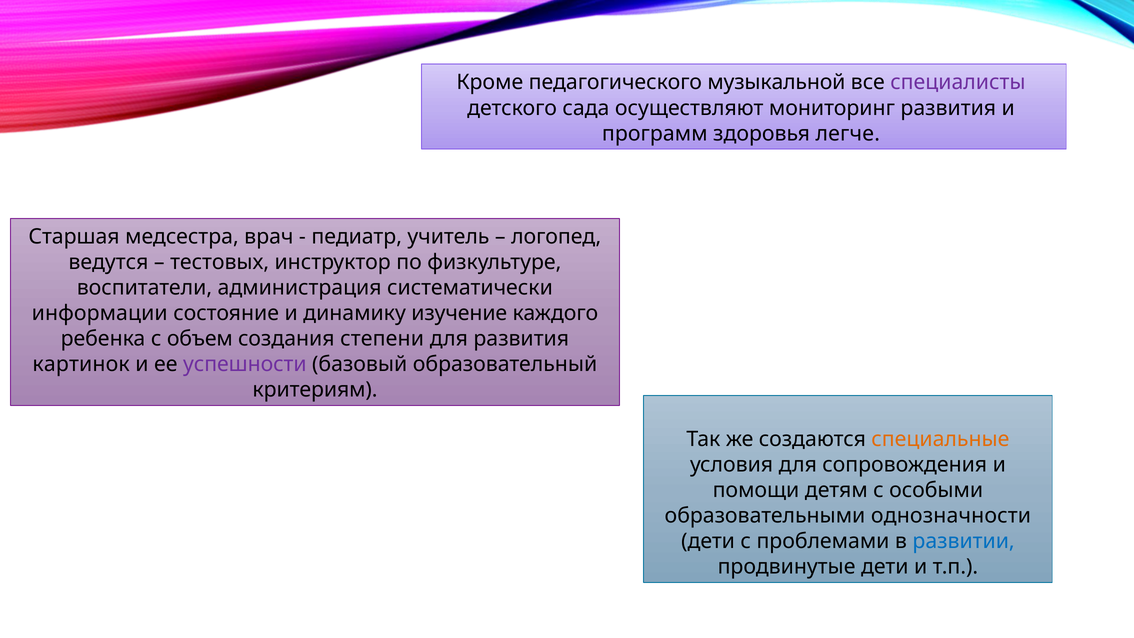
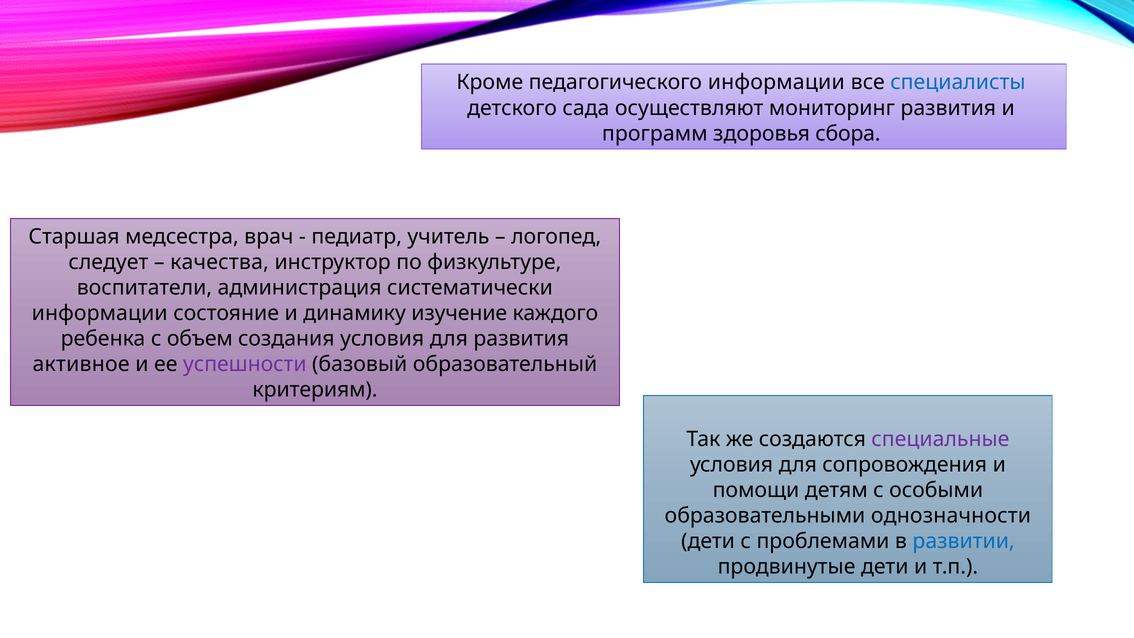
педагогического музыкальной: музыкальной -> информации (776, 82)
специалисты colour: purple -> blue (958, 82)
легче: легче -> сбора (848, 133)
ведутся: ведутся -> следует (108, 262)
тестовых: тестовых -> качества (220, 262)
создания степени: степени -> условия (382, 339)
картинок: картинок -> активное (81, 364)
специальные colour: orange -> purple (940, 439)
